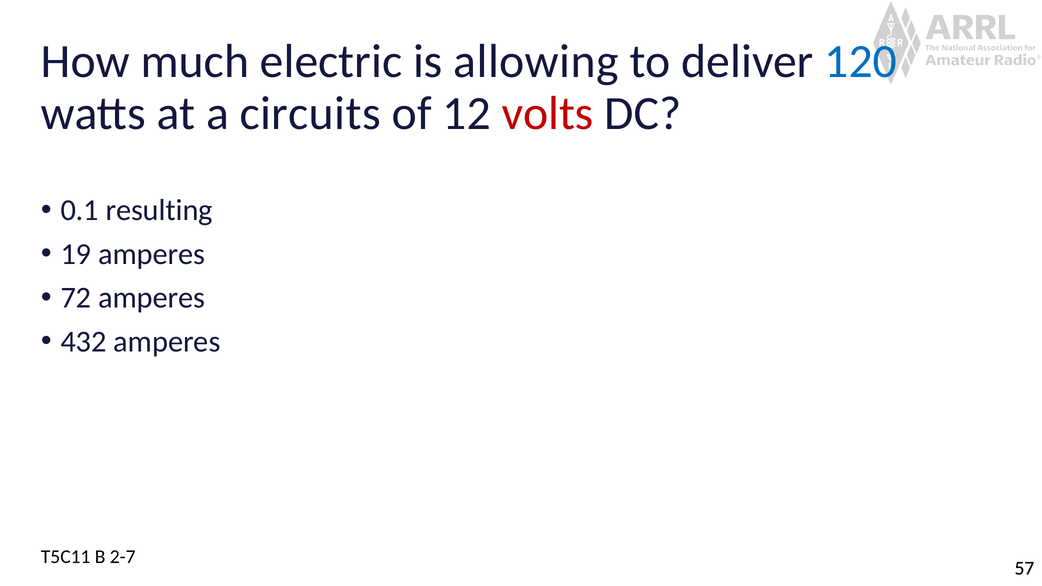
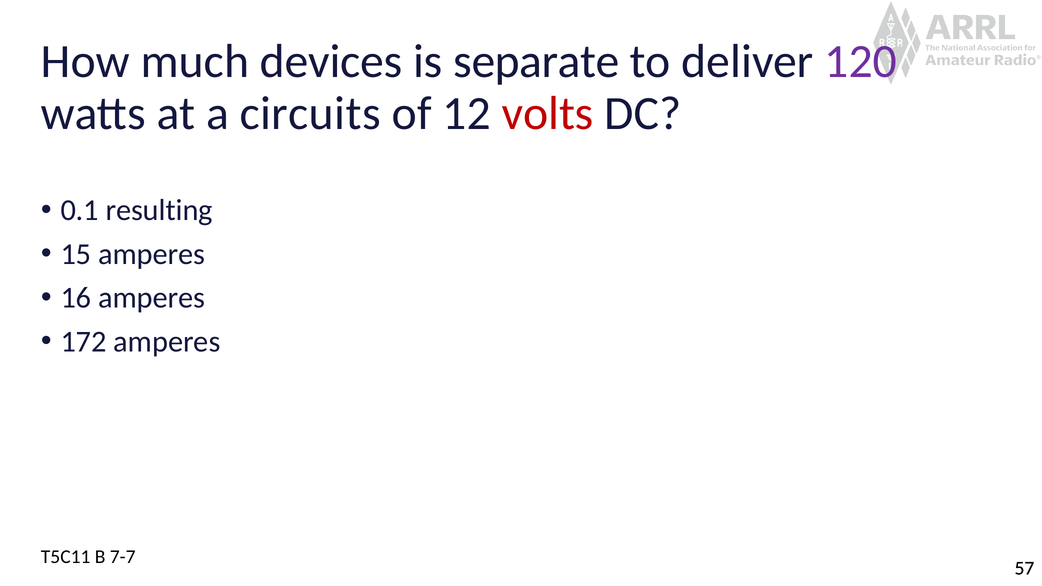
electric: electric -> devices (331, 62)
allowing: allowing -> separate (536, 62)
120 colour: blue -> purple (861, 62)
19: 19 -> 15 (76, 254)
72: 72 -> 16 (76, 298)
432: 432 -> 172 (84, 342)
2-7: 2-7 -> 7-7 (123, 557)
